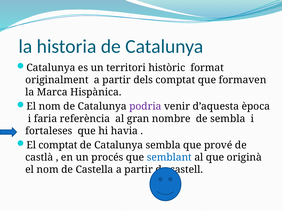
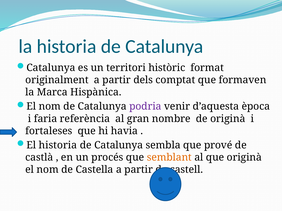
de sembla: sembla -> originà (228, 119)
El comptat: comptat -> historia (58, 145)
semblant colour: blue -> orange (169, 158)
